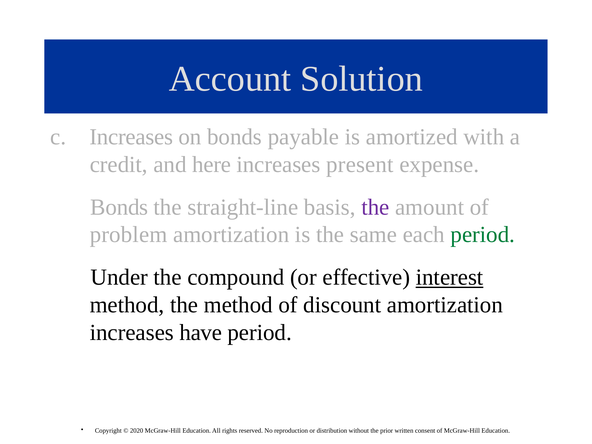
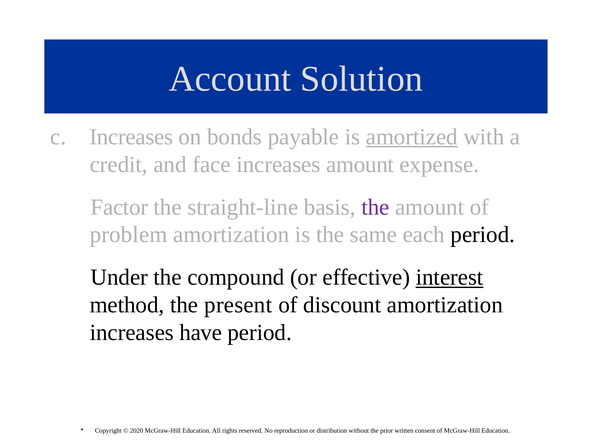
amortized underline: none -> present (412, 137)
here: here -> face (211, 164)
increases present: present -> amount (360, 164)
Bonds: Bonds -> Factor (119, 207)
period colour: green -> black (483, 235)
the method: method -> present (238, 305)
